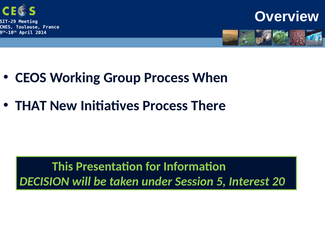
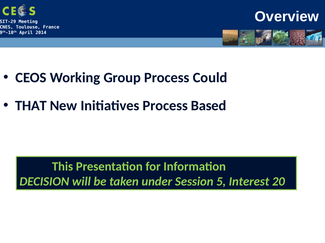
When: When -> Could (210, 78)
There: There -> Based (209, 106)
